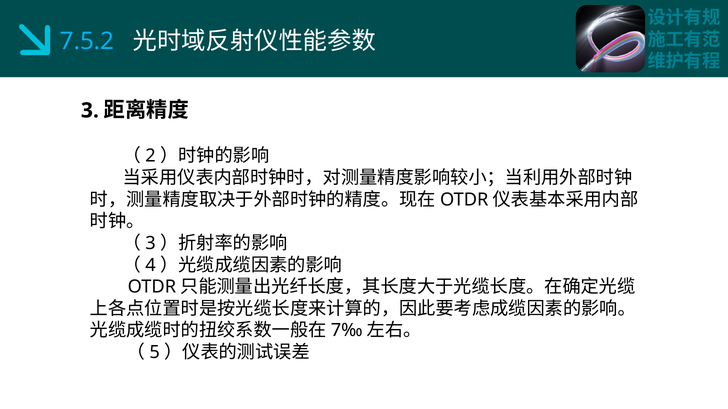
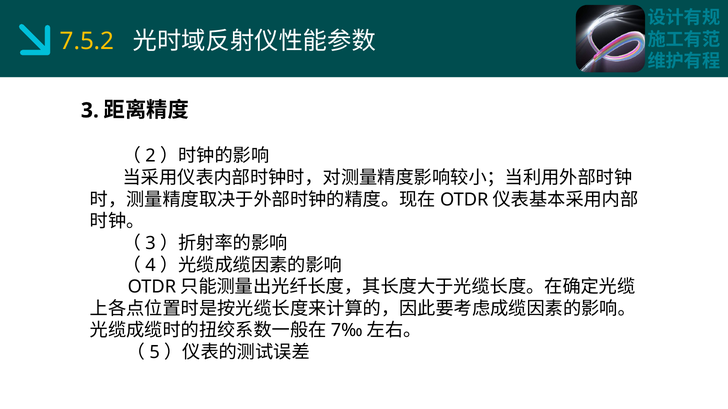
7.5.2 colour: light blue -> yellow (87, 41)
